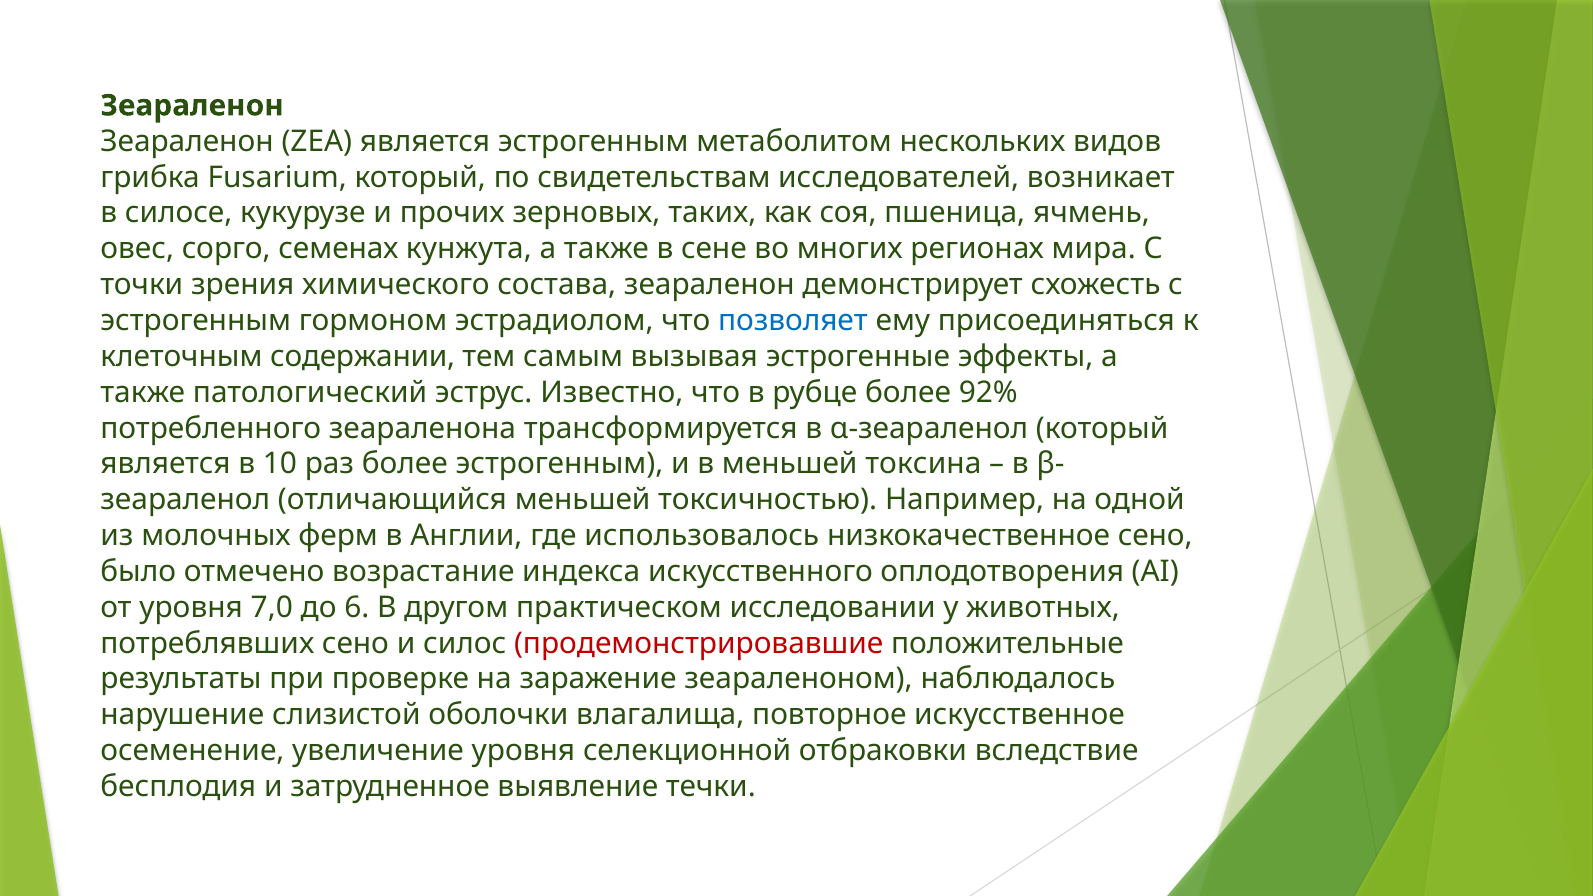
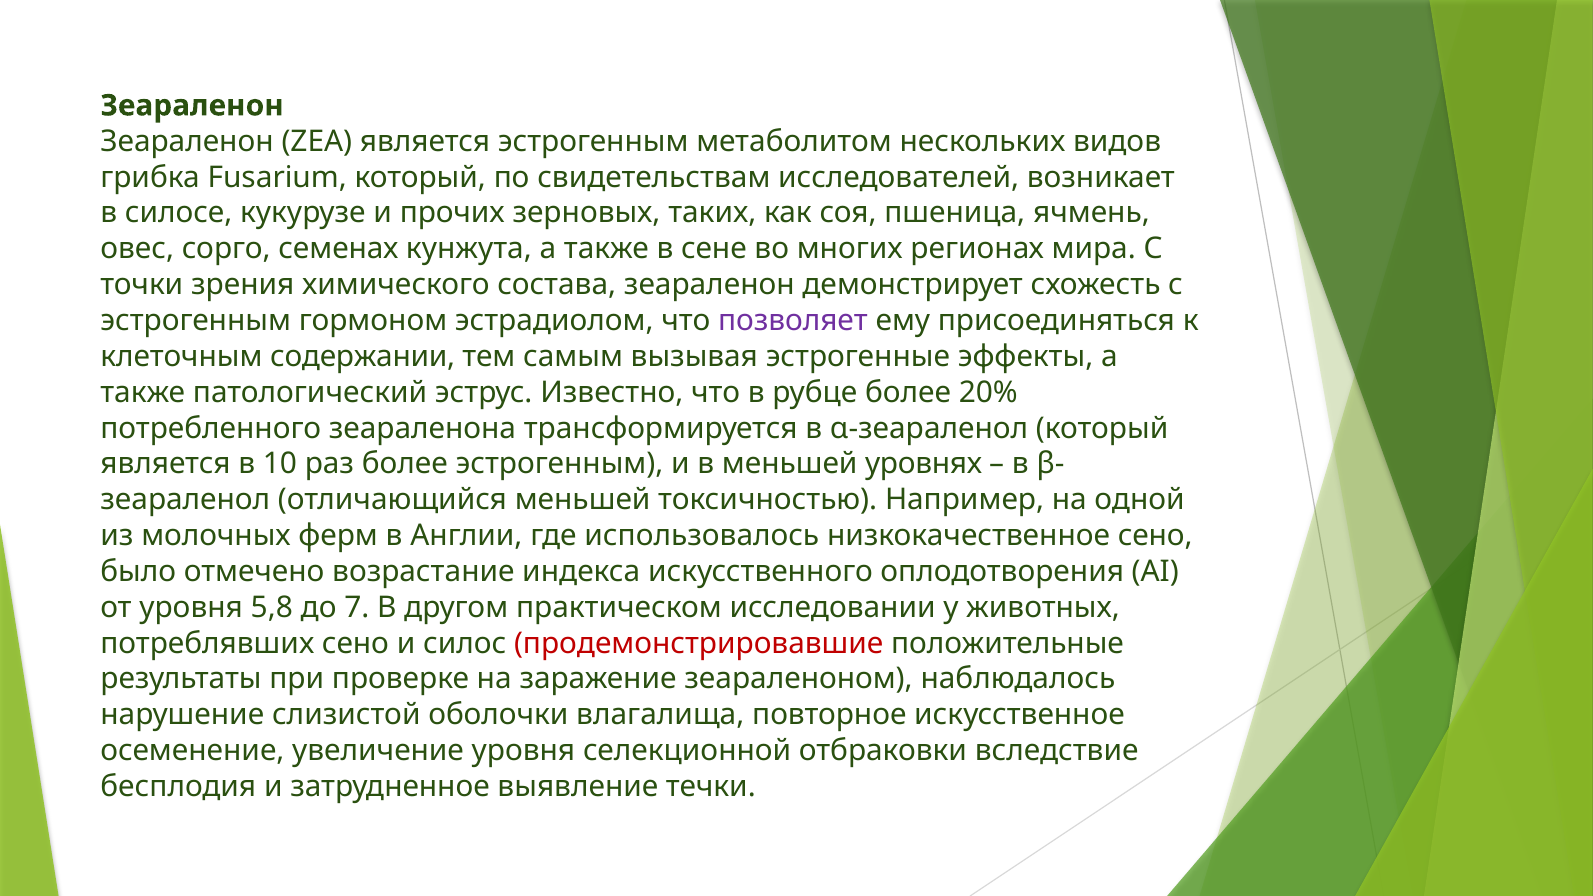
позволяет colour: blue -> purple (793, 321)
92%: 92% -> 20% (988, 392)
токсина: токсина -> уровнях (924, 464)
7,0: 7,0 -> 5,8 (272, 607)
6: 6 -> 7 (357, 607)
